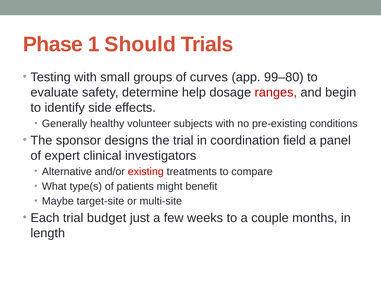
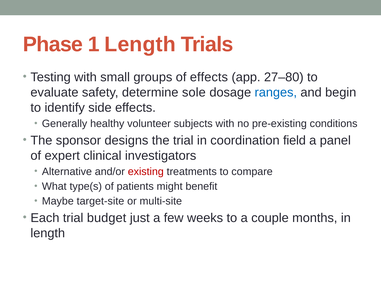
1 Should: Should -> Length (140, 44)
of curves: curves -> effects (209, 77)
99–80: 99–80 -> 27–80 (284, 77)
help: help -> sole (194, 92)
ranges colour: red -> blue (276, 92)
